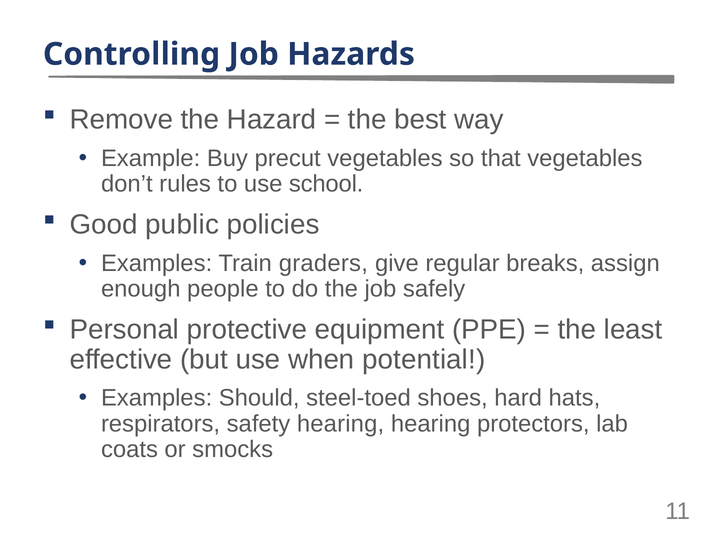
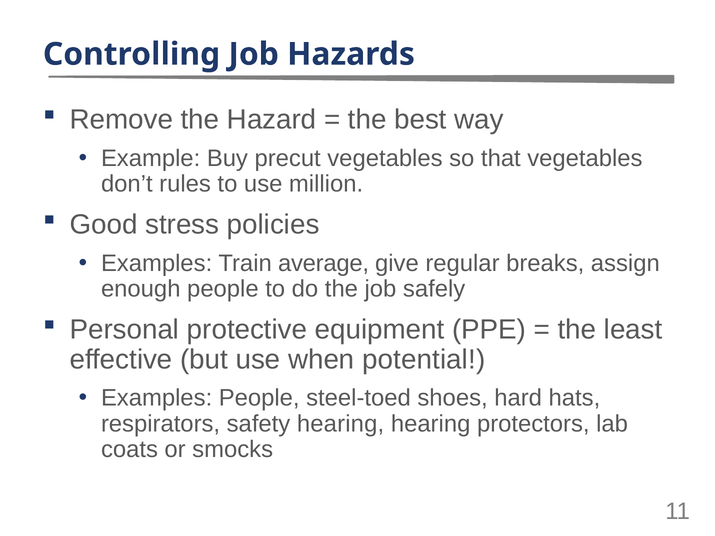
school: school -> million (326, 184)
public: public -> stress (182, 225)
graders: graders -> average (324, 263)
Examples Should: Should -> People (259, 398)
